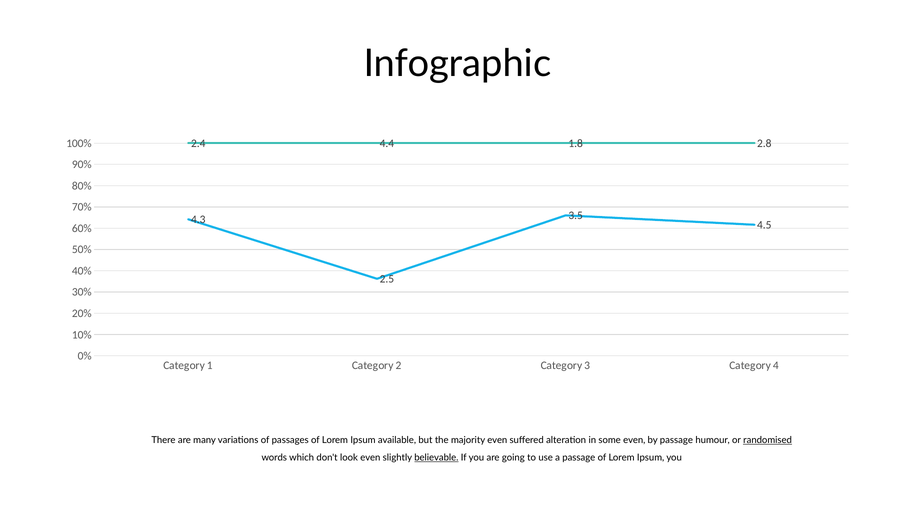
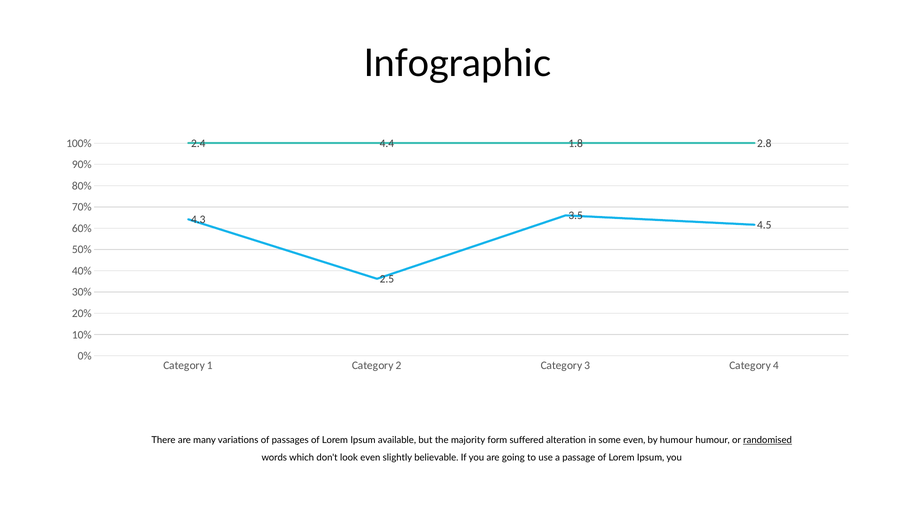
majority even: even -> form (497, 440)
by passage: passage -> humour (676, 440)
believable underline: present -> none (436, 457)
